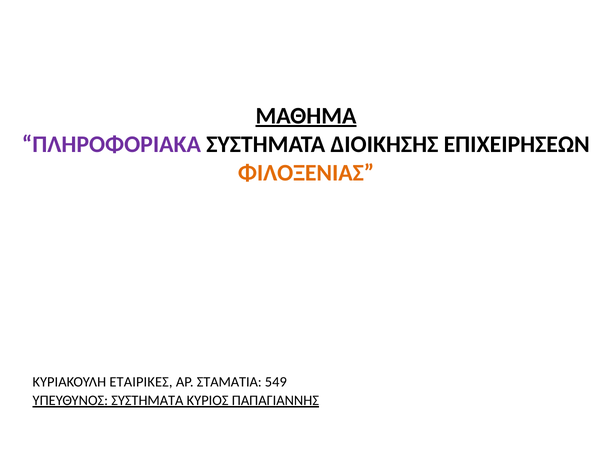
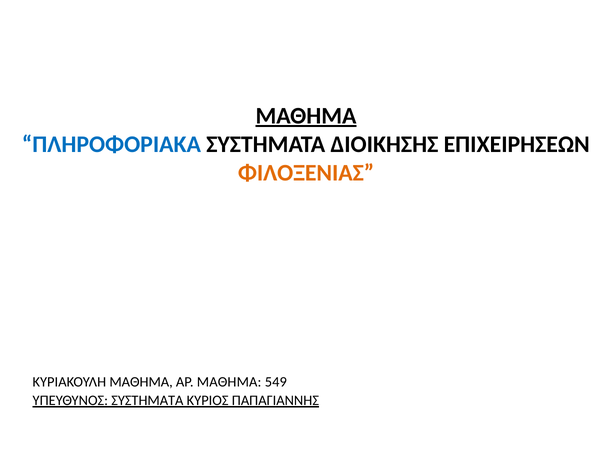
ΠΛΗΡΟΦΟΡΙΑΚΑ colour: purple -> blue (111, 144)
ΚΥΡΙΑΚΟΥΛΗ ΕΤΑΙΡΙΚΕΣ: ΕΤΑΙΡΙΚΕΣ -> ΜΑΘΗΜΑ (141, 382)
ΑΡ ΣΤΑΜΑΤΙΑ: ΣΤΑΜΑΤΙΑ -> ΜΑΘΗΜΑ (229, 382)
